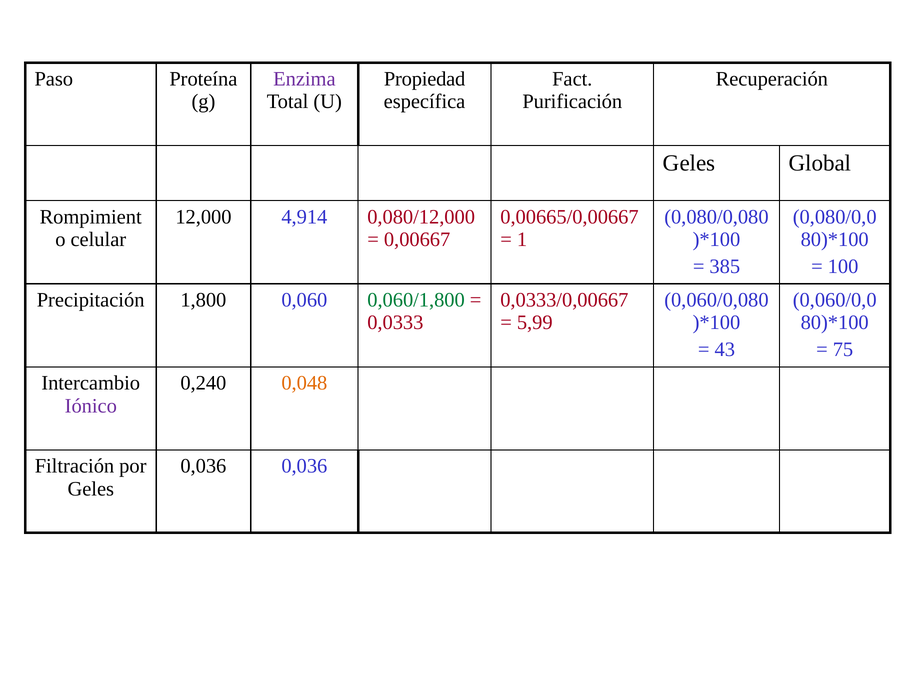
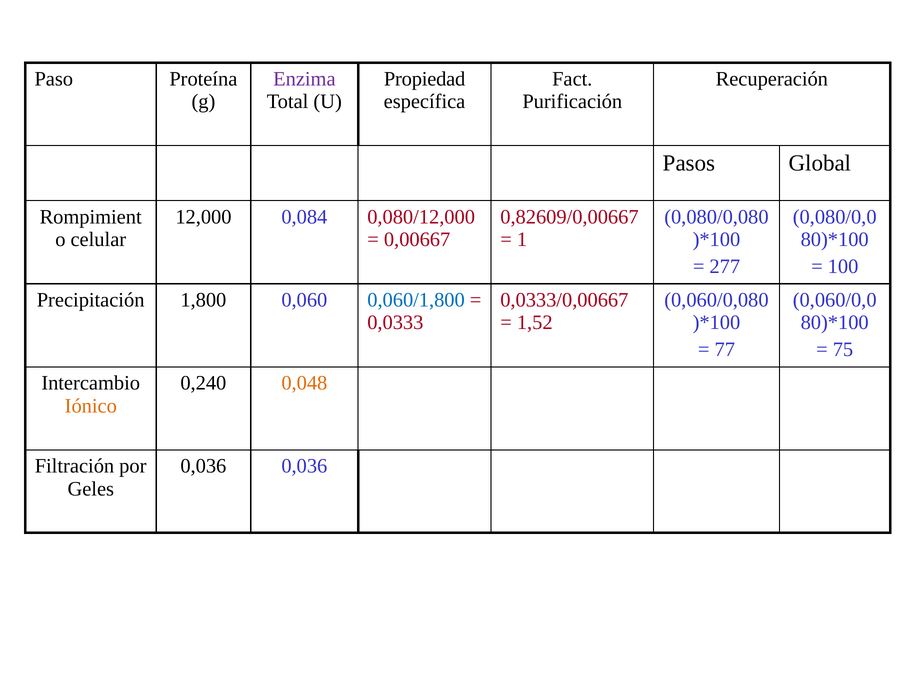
Geles: Geles -> Pasos (689, 163)
4,914: 4,914 -> 0,084 (304, 217)
0,00665/0,00667: 0,00665/0,00667 -> 0,82609/0,00667 (569, 217)
385: 385 -> 277 (725, 267)
0,060/1,800 colour: green -> blue (416, 300)
5,99: 5,99 -> 1,52 (535, 323)
43: 43 -> 77 (725, 350)
Iónico colour: purple -> orange (91, 406)
